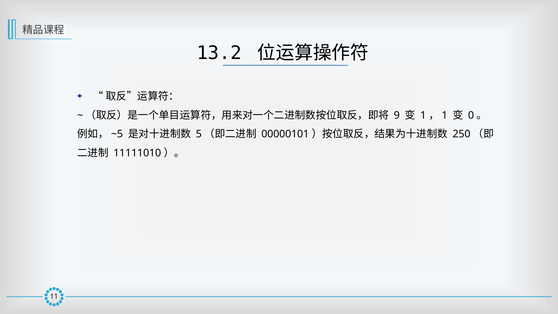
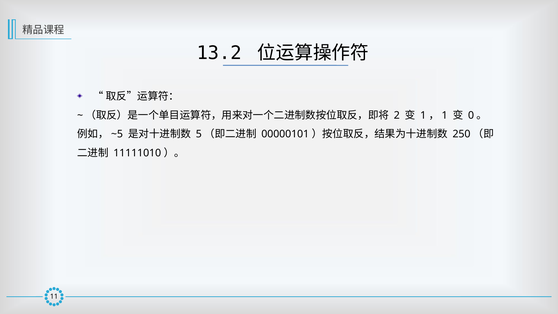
9: 9 -> 2 (397, 115)
